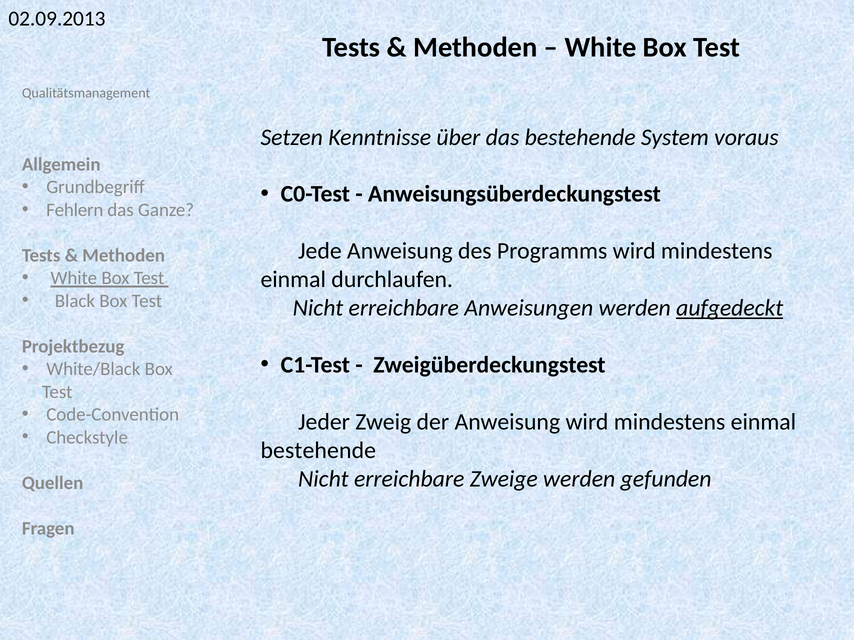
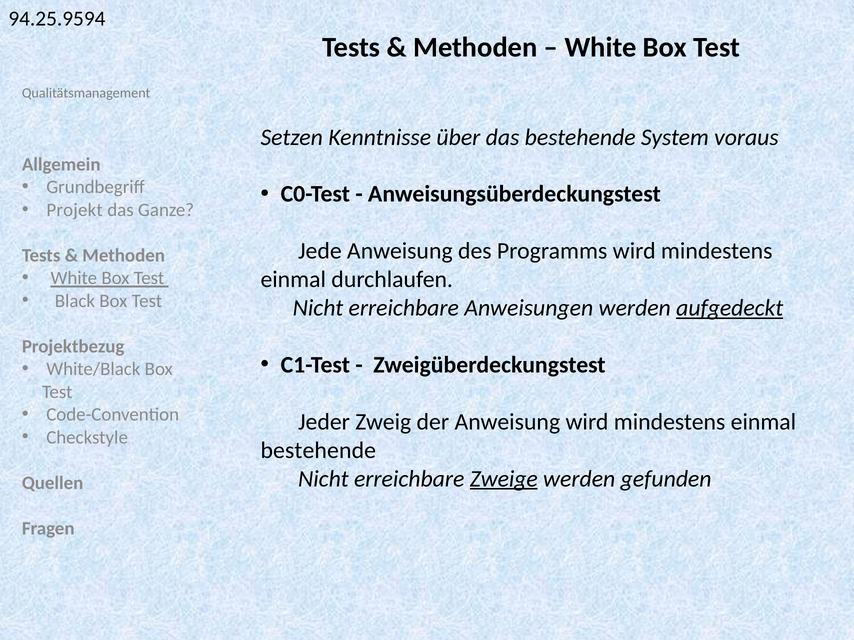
02.09.2013: 02.09.2013 -> 94.25.9594 (57, 19)
Fehlern: Fehlern -> Projekt (75, 210)
Zweige underline: none -> present (504, 479)
